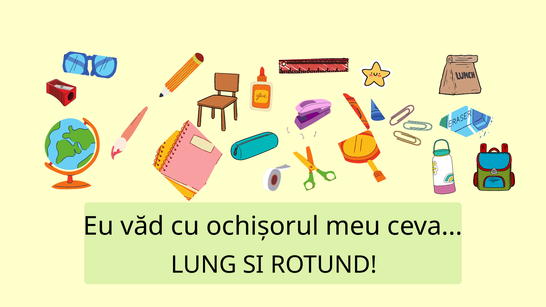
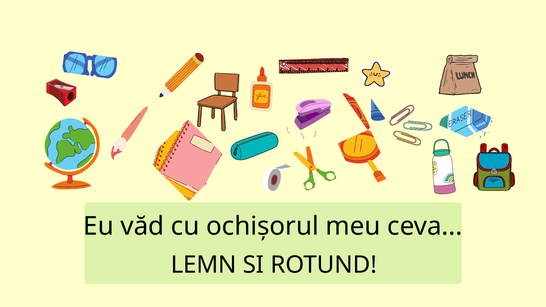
LUNG: LUNG -> LEMN (204, 265)
